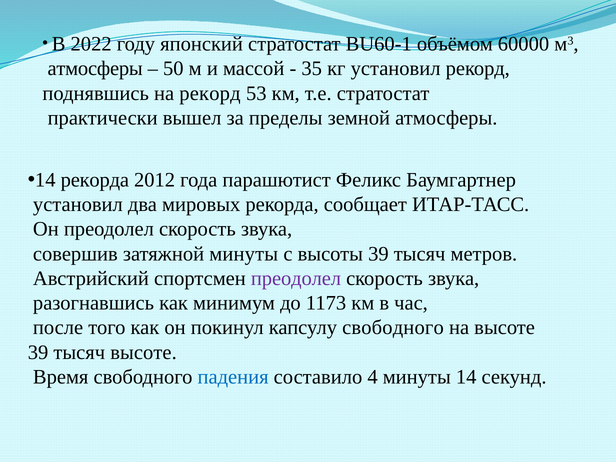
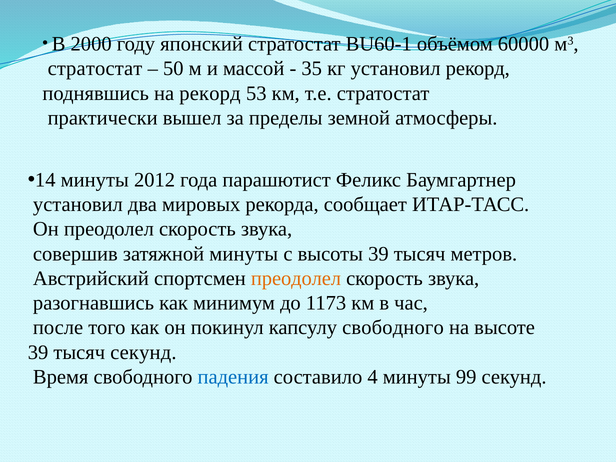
2022: 2022 -> 2000 (91, 44)
атмосферы: атмосферы -> стратостат (95, 69)
рекорда: рекорда -> минуты (95, 180)
преодолел colour: purple -> orange (296, 278)
тысяч высоте: высоте -> секунд (143, 352)
14: 14 -> 99 (466, 377)
